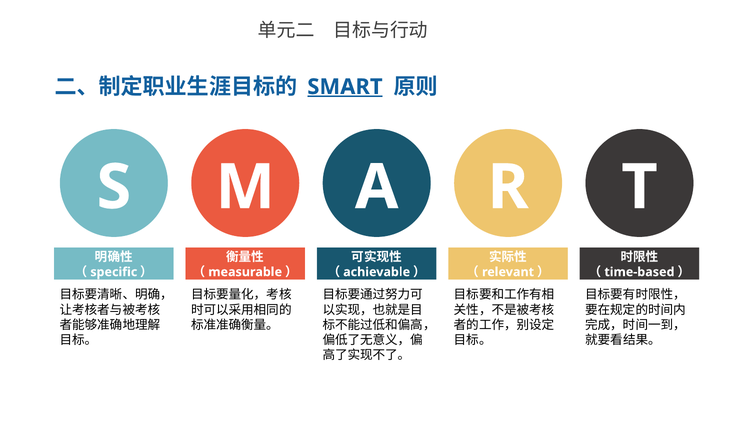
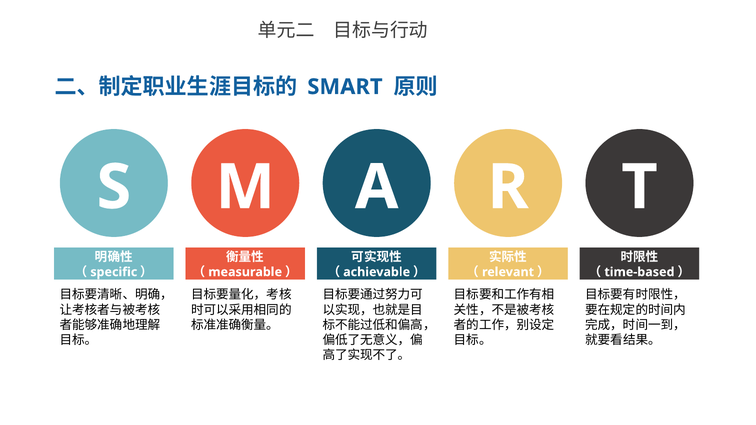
SMART underline: present -> none (345, 87)
